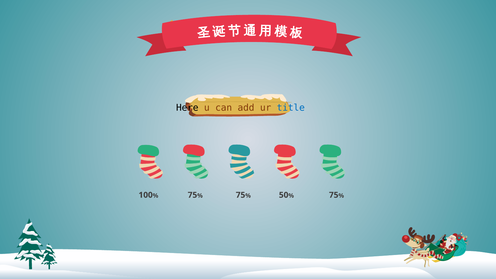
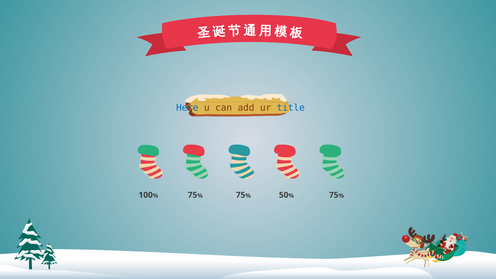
Here colour: black -> blue (187, 108)
